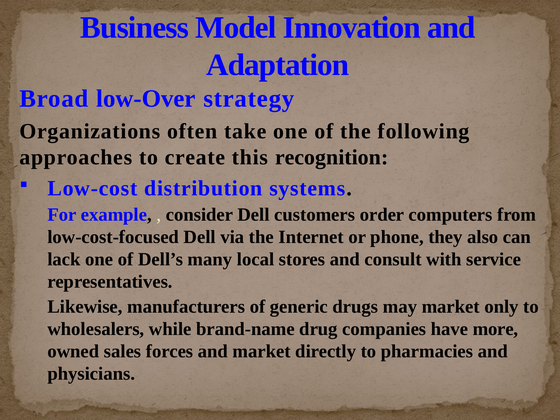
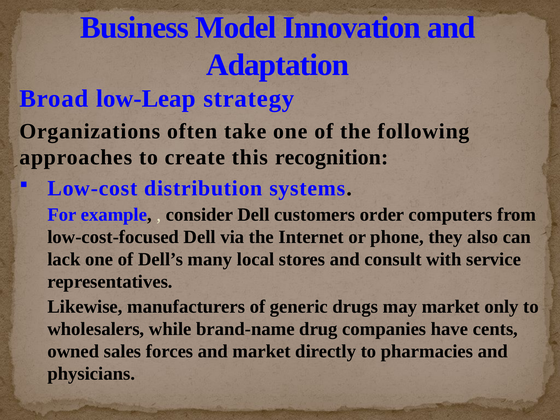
low-Over: low-Over -> low-Leap (146, 99)
more: more -> cents (495, 329)
